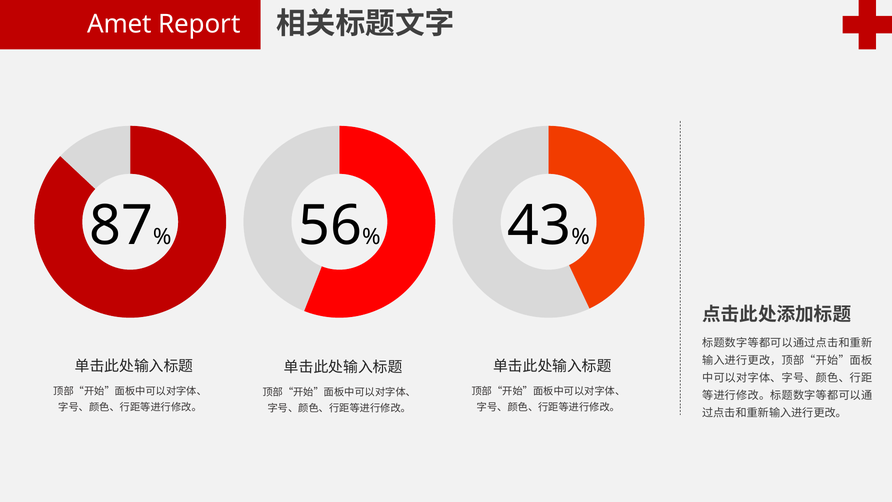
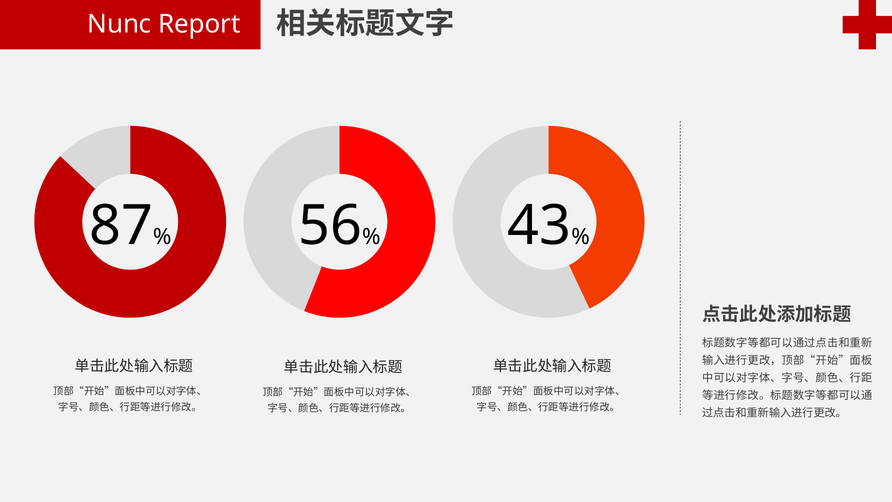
Amet: Amet -> Nunc (119, 24)
